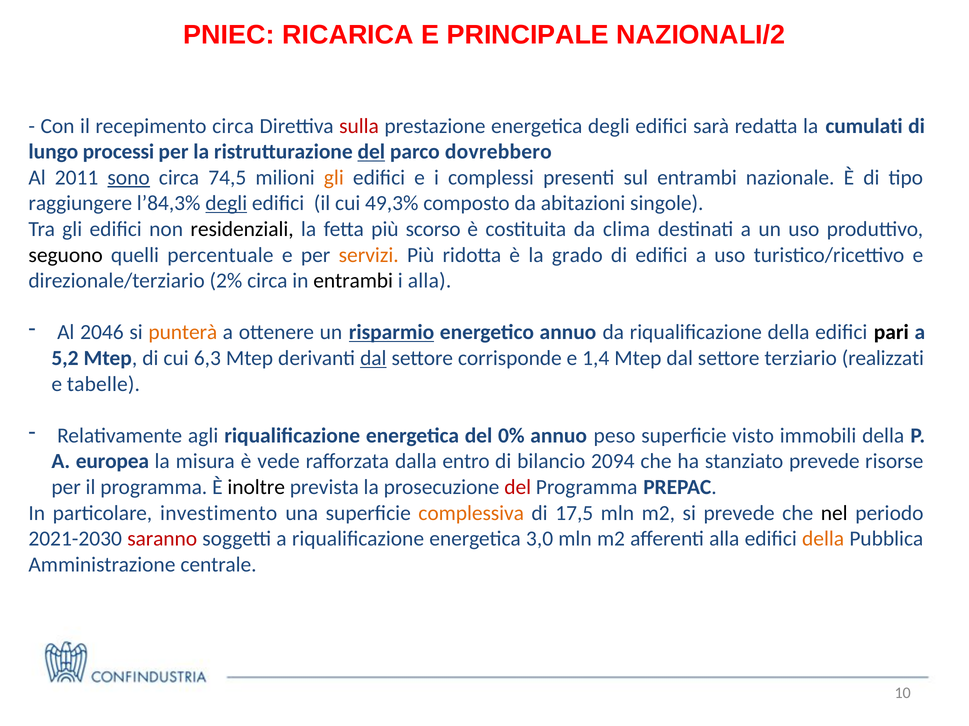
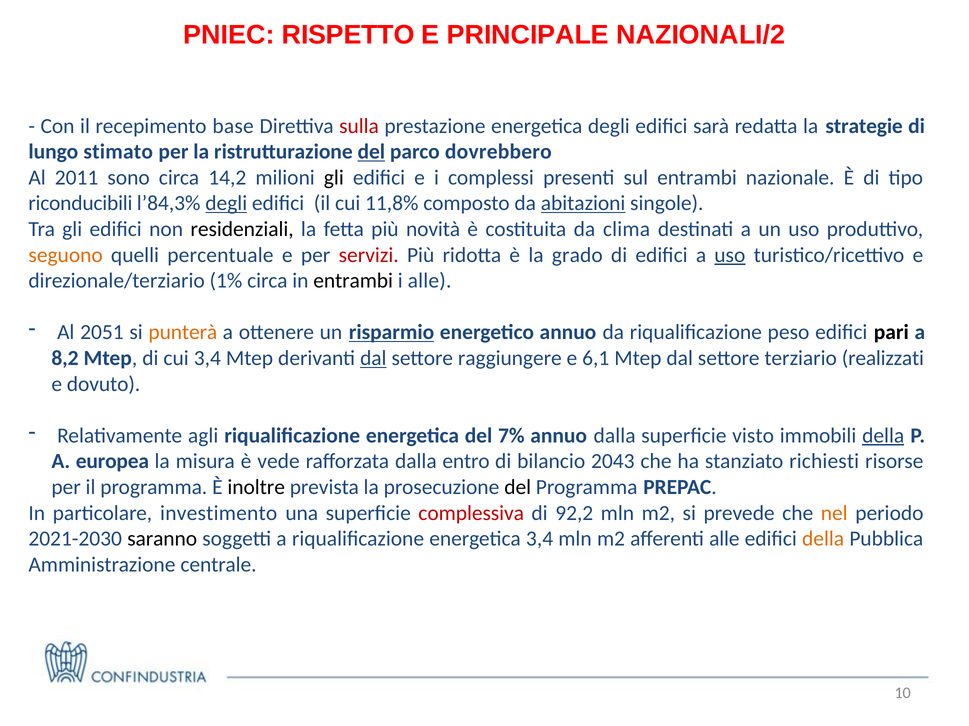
RICARICA: RICARICA -> RISPETTO (348, 35)
recepimento circa: circa -> base (233, 126)
cumulati: cumulati -> strategie (864, 126)
processi: processi -> stimato (118, 152)
sono underline: present -> none (129, 178)
74,5: 74,5 -> 14,2 (227, 178)
gli colour: orange -> black (334, 178)
raggiungere: raggiungere -> riconducibili (80, 204)
49,3%: 49,3% -> 11,8% (392, 204)
abitazioni underline: none -> present (583, 204)
scorso: scorso -> novità (433, 229)
seguono colour: black -> orange (66, 255)
servizi colour: orange -> red (369, 255)
uso underline: none -> present (730, 255)
2%: 2% -> 1% (226, 281)
i alla: alla -> alle (430, 281)
2046: 2046 -> 2051 (102, 333)
riqualificazione della: della -> peso (789, 333)
5,2: 5,2 -> 8,2 (65, 359)
cui 6,3: 6,3 -> 3,4 (207, 359)
corrisponde: corrisponde -> raggiungere (510, 359)
1,4: 1,4 -> 6,1 (596, 359)
tabelle: tabelle -> dovuto (104, 384)
0%: 0% -> 7% (511, 436)
annuo peso: peso -> dalla (615, 436)
della underline: none -> present (883, 436)
2094: 2094 -> 2043 (613, 462)
stanziato prevede: prevede -> richiesti (824, 462)
del colour: red -> black (518, 488)
complessiva colour: orange -> red (471, 513)
17,5: 17,5 -> 92,2 (574, 513)
nel colour: black -> orange (834, 513)
saranno colour: red -> black (162, 539)
energetica 3,0: 3,0 -> 3,4 (540, 539)
afferenti alla: alla -> alle (724, 539)
